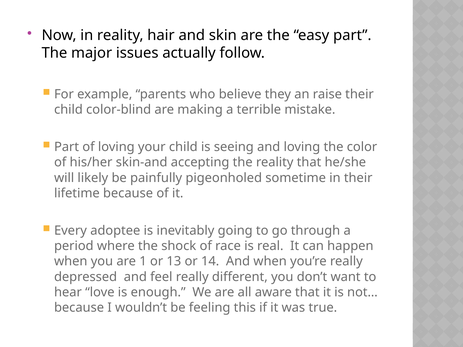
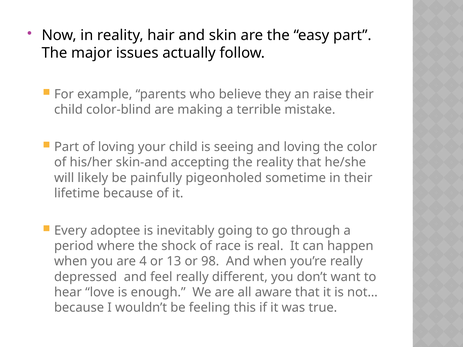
1: 1 -> 4 (143, 262)
14: 14 -> 98 (210, 262)
